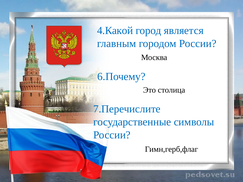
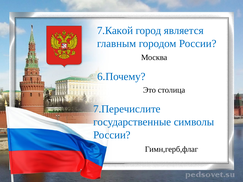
4.Какой: 4.Какой -> 7.Какой (115, 31)
